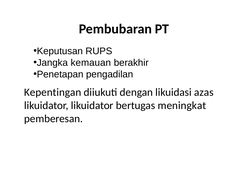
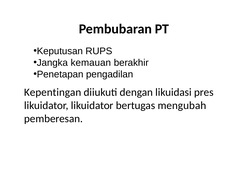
azas: azas -> pres (204, 92)
meningkat: meningkat -> mengubah (182, 106)
